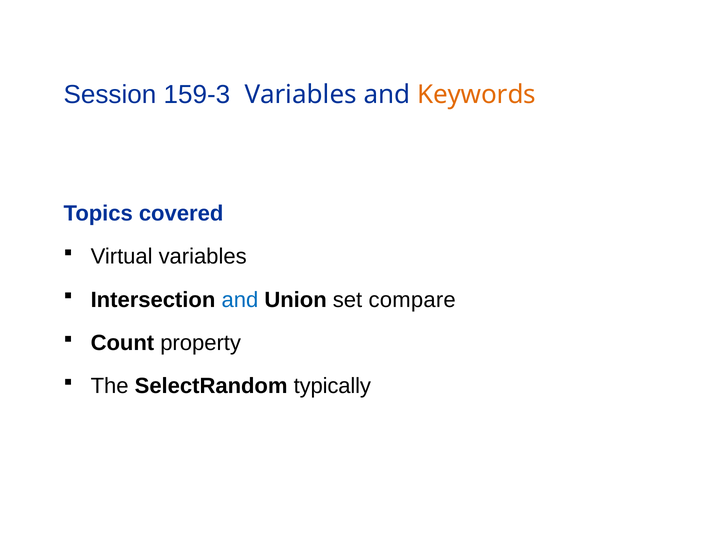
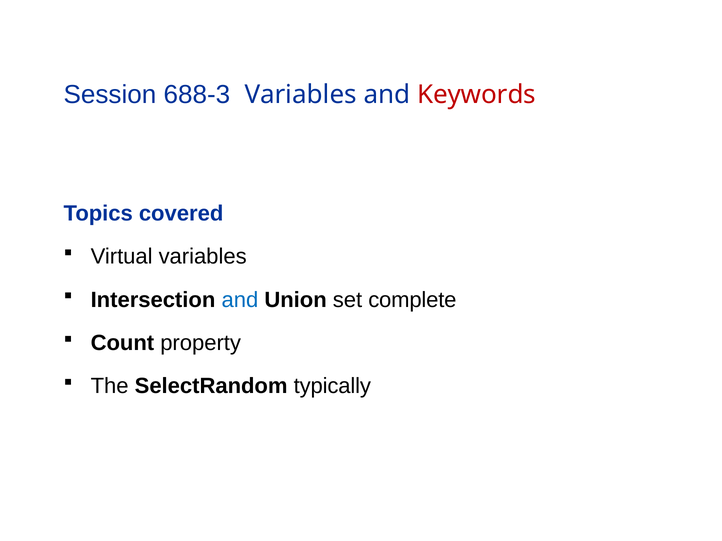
159-3: 159-3 -> 688-3 (197, 95)
Keywords colour: orange -> red (477, 95)
compare: compare -> complete (412, 300)
